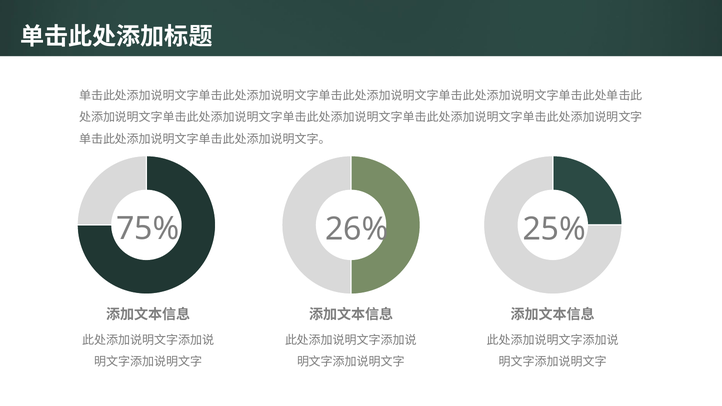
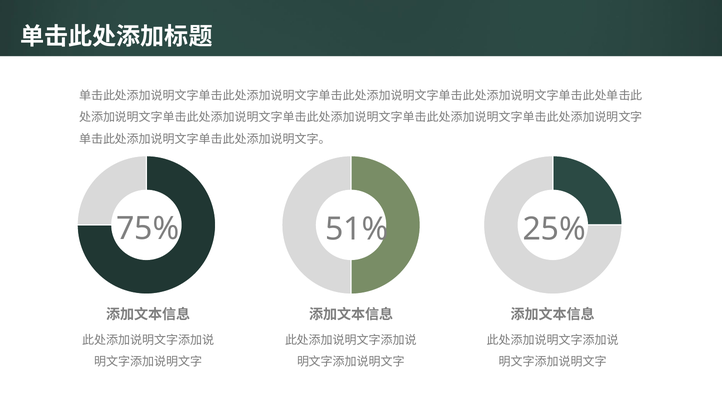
26%: 26% -> 51% (357, 229)
